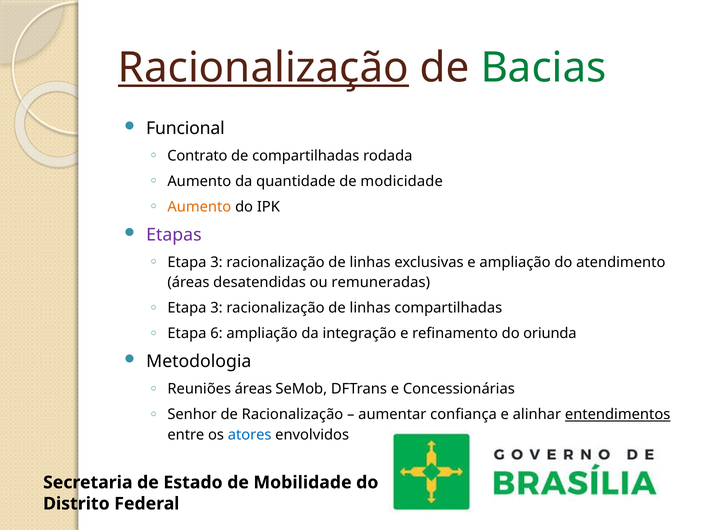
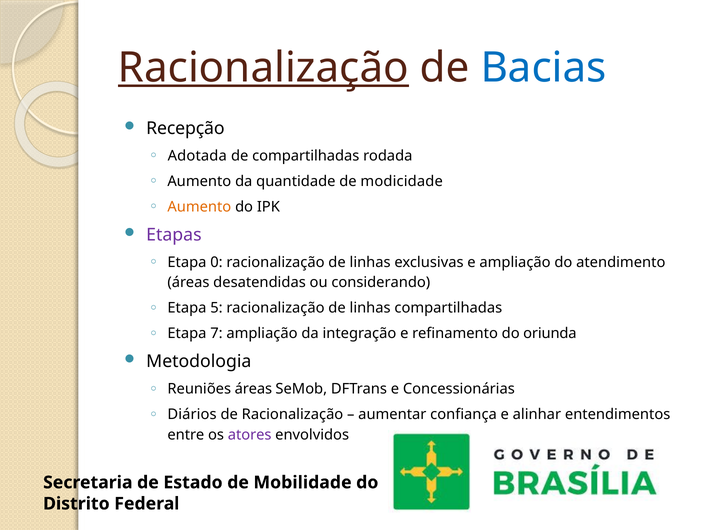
Bacias colour: green -> blue (544, 68)
Funcional: Funcional -> Recepção (185, 128)
Contrato: Contrato -> Adotada (197, 156)
3: 3 -> 0 (216, 262)
remuneradas: remuneradas -> considerando (381, 283)
3: 3 -> 5 (216, 308)
6: 6 -> 7 (216, 334)
Senhor: Senhor -> Diários (192, 415)
entendimentos underline: present -> none (618, 415)
atores colour: blue -> purple (250, 435)
